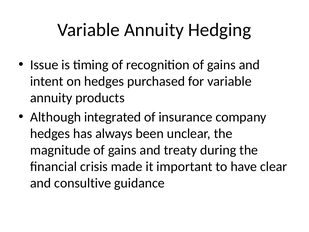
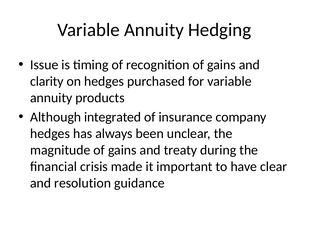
intent: intent -> clarity (47, 81)
consultive: consultive -> resolution (83, 183)
